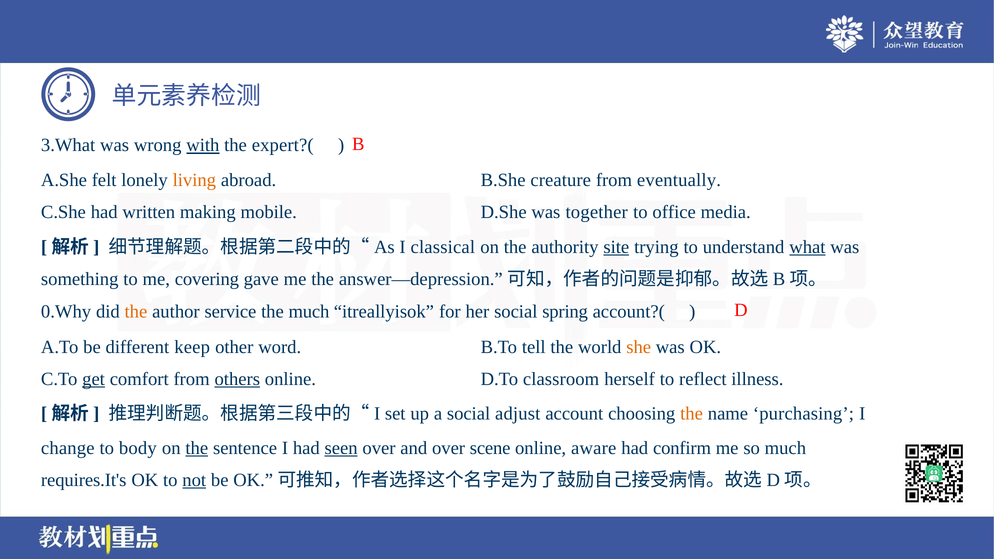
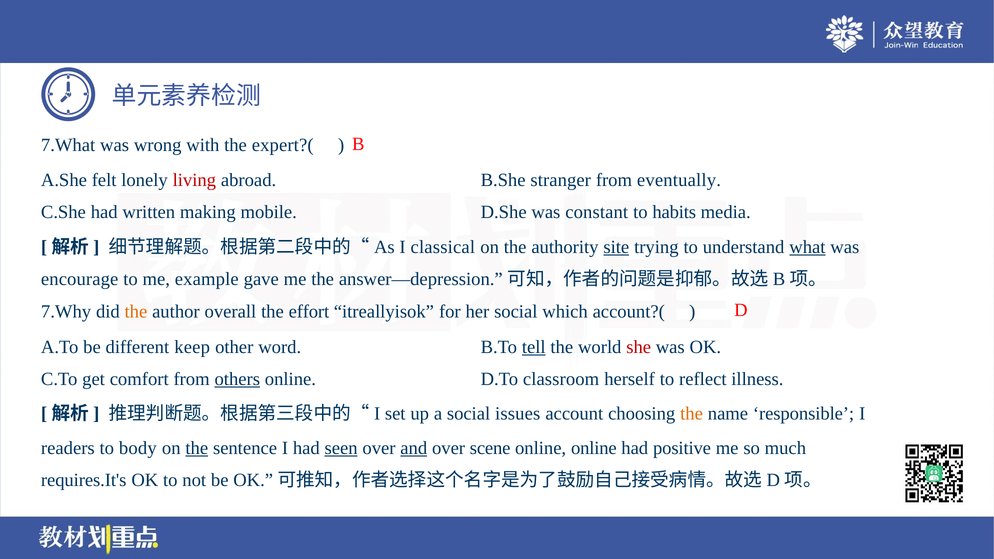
3.What: 3.What -> 7.What (68, 145)
with underline: present -> none (203, 145)
living colour: orange -> red (194, 180)
creature: creature -> stranger (561, 180)
together: together -> constant (597, 212)
office: office -> habits (674, 212)
something: something -> encourage (80, 279)
covering: covering -> example (207, 279)
0.Why: 0.Why -> 7.Why (66, 311)
service: service -> overall (230, 311)
the much: much -> effort (309, 311)
spring: spring -> which (565, 311)
tell underline: none -> present (534, 347)
she colour: orange -> red (639, 347)
get underline: present -> none (94, 379)
adjust: adjust -> issues (518, 414)
purchasing: purchasing -> responsible (804, 414)
change: change -> readers (68, 448)
and underline: none -> present (414, 448)
online aware: aware -> online (594, 448)
confirm: confirm -> positive (682, 448)
not underline: present -> none (194, 480)
